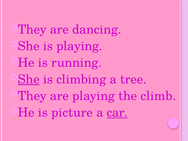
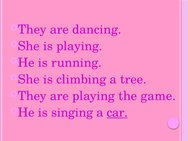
She underline: present -> none (29, 79)
climb: climb -> game (158, 96)
picture: picture -> singing (72, 113)
